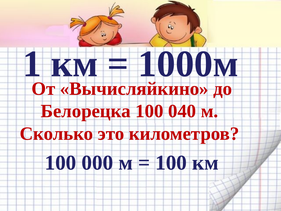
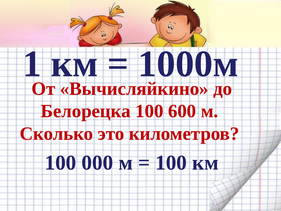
040: 040 -> 600 (182, 111)
